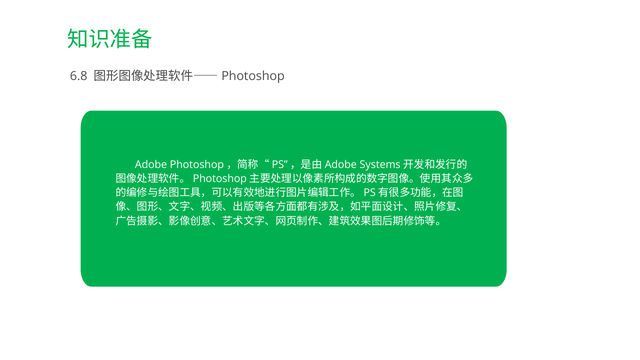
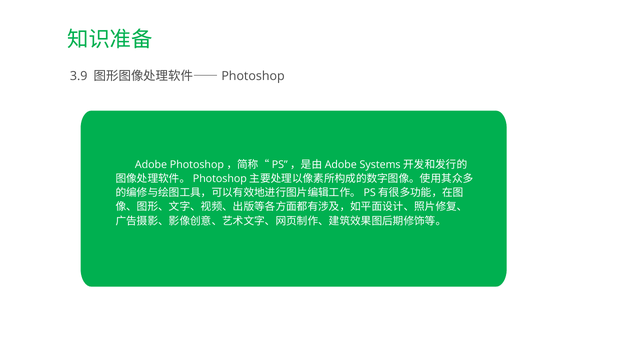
6.8: 6.8 -> 3.9 (79, 76)
